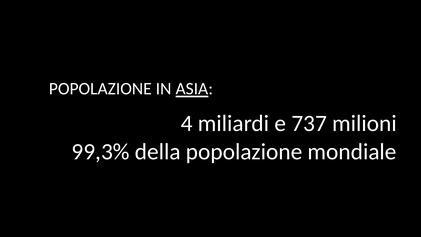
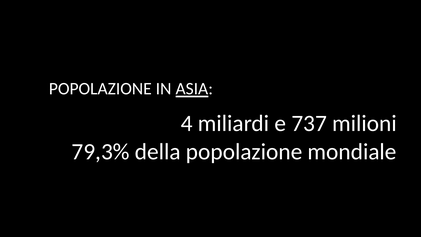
99,3%: 99,3% -> 79,3% (101, 152)
